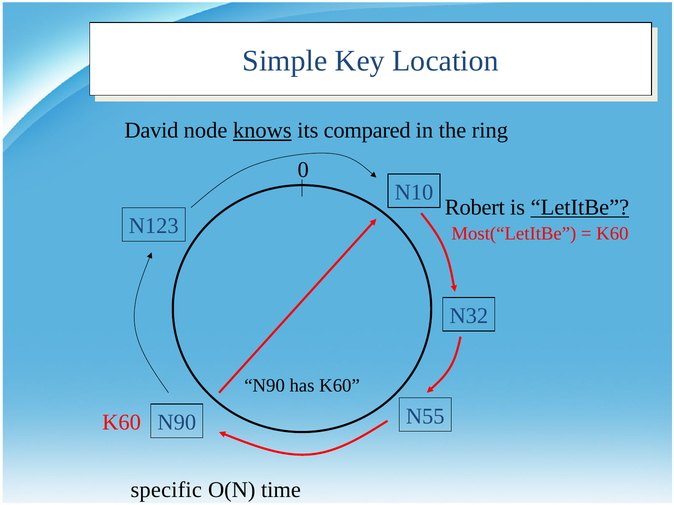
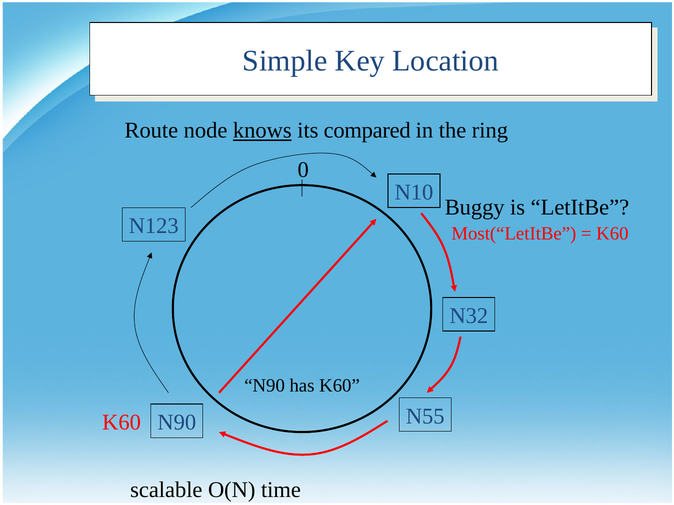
David: David -> Route (151, 131)
Robert: Robert -> Buggy (475, 207)
LetItBe underline: present -> none (580, 207)
specific: specific -> scalable (166, 490)
